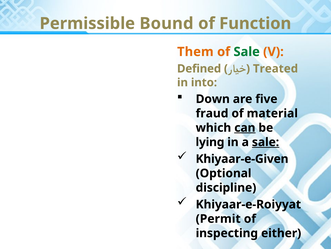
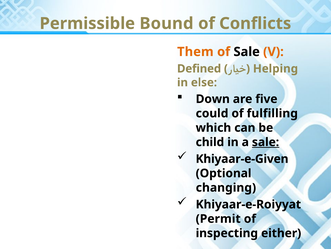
Function: Function -> Conflicts (255, 23)
Sale colour: green -> black (247, 52)
Treated: Treated -> Helping (275, 68)
into: into -> else (204, 82)
fraud: fraud -> could (212, 113)
material: material -> fulfilling (272, 113)
can underline: present -> none (245, 127)
lying: lying -> child (210, 142)
discipline: discipline -> changing (226, 187)
